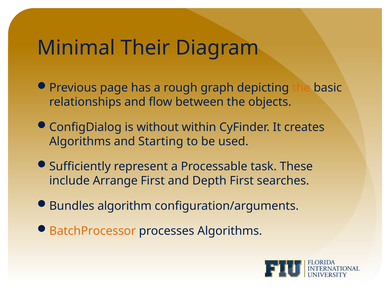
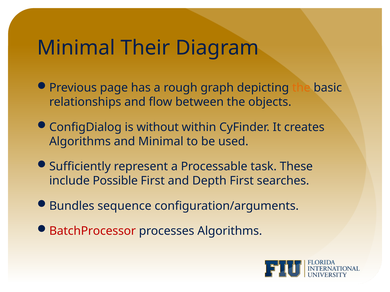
and Starting: Starting -> Minimal (161, 142)
Arrange: Arrange -> Possible (115, 181)
algorithm: algorithm -> sequence (124, 206)
BatchProcessor colour: orange -> red (93, 231)
